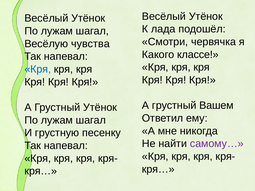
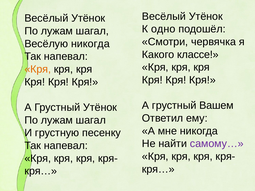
лада: лада -> одно (163, 29)
Весёлую чувства: чувства -> никогда (90, 44)
Кря colour: blue -> orange (38, 69)
